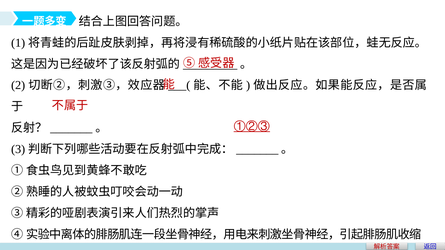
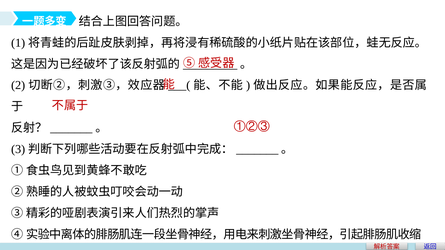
①②③ underline: present -> none (252, 127)
